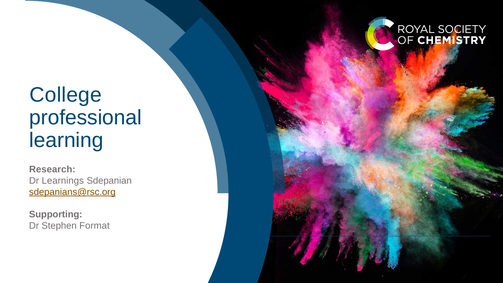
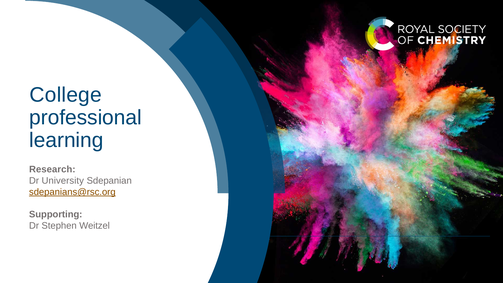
Learnings: Learnings -> University (63, 181)
Format: Format -> Weitzel (95, 226)
